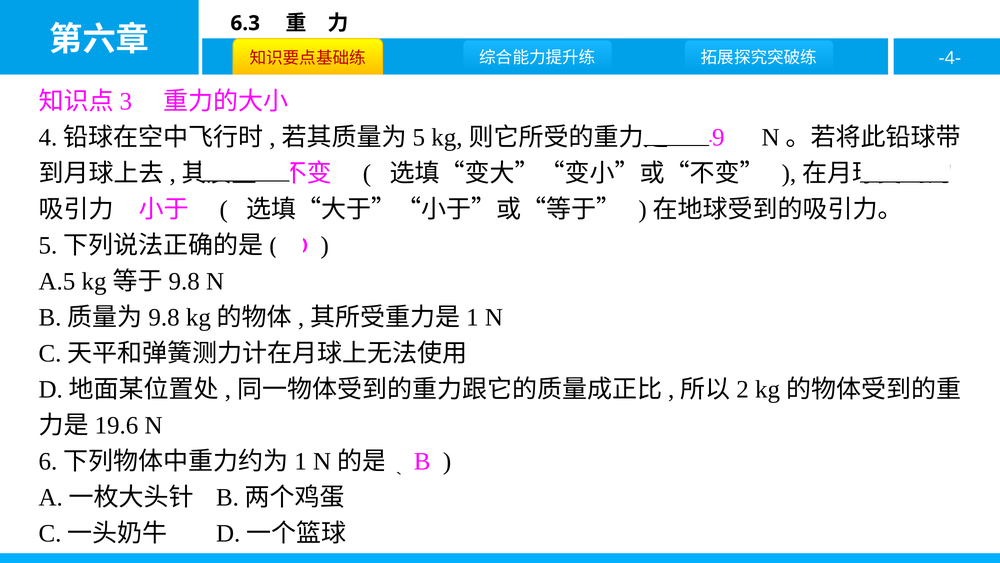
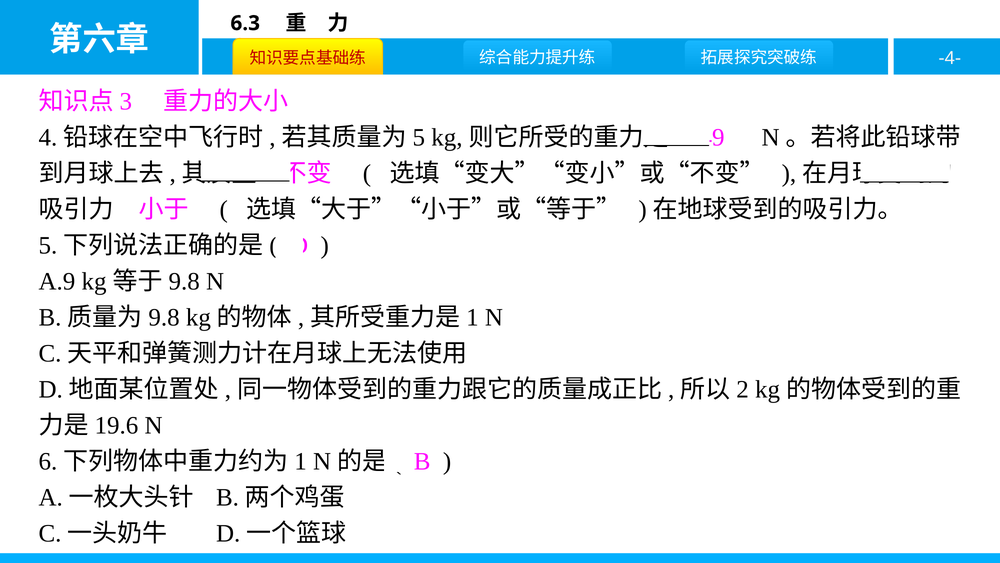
A.5: A.5 -> A.9 (57, 281)
